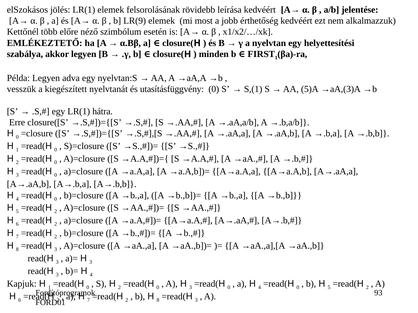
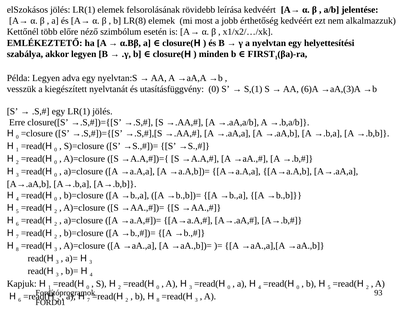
LR(9: LR(9 -> LR(8 (135, 21)
5)A: 5)A -> 6)A (310, 89)
LR(1 hátra: hátra -> jölés (102, 111)
